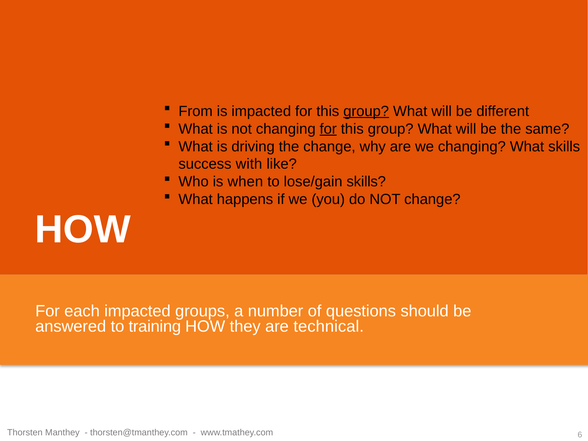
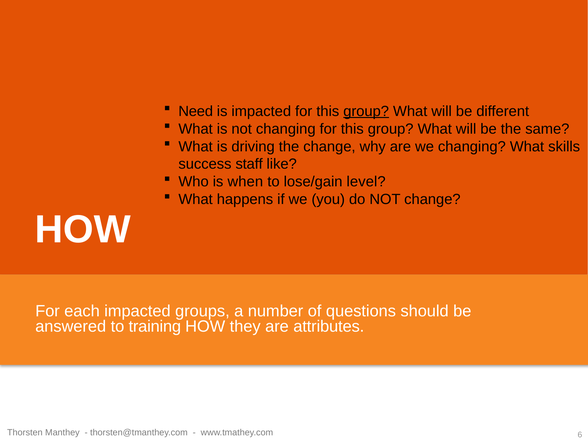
From: From -> Need (196, 111)
for underline: present -> none (328, 129)
with: with -> staff (249, 164)
lose/gain skills: skills -> level (366, 182)
technical: technical -> attributes (329, 327)
